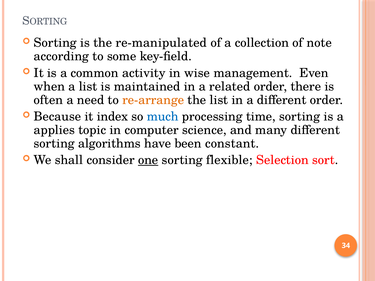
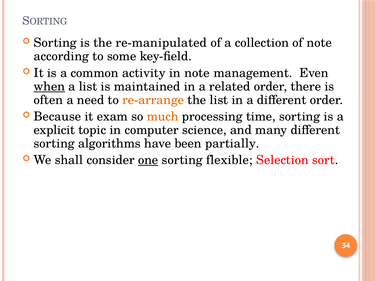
in wise: wise -> note (197, 73)
when underline: none -> present (49, 87)
index: index -> exam (112, 117)
much colour: blue -> orange (163, 117)
applies: applies -> explicit (54, 130)
constant: constant -> partially (232, 144)
